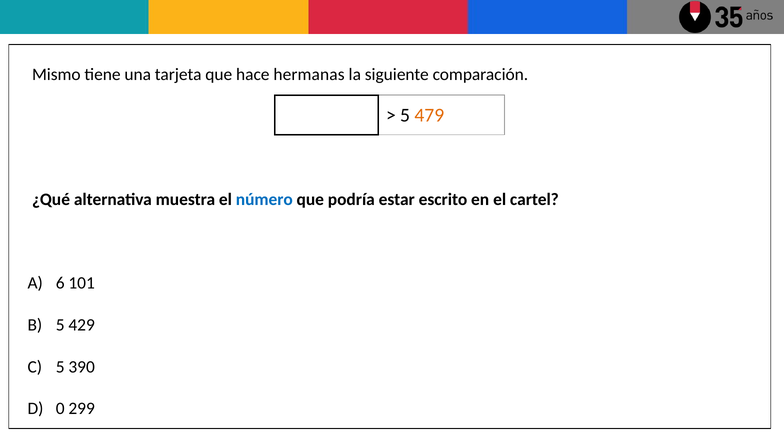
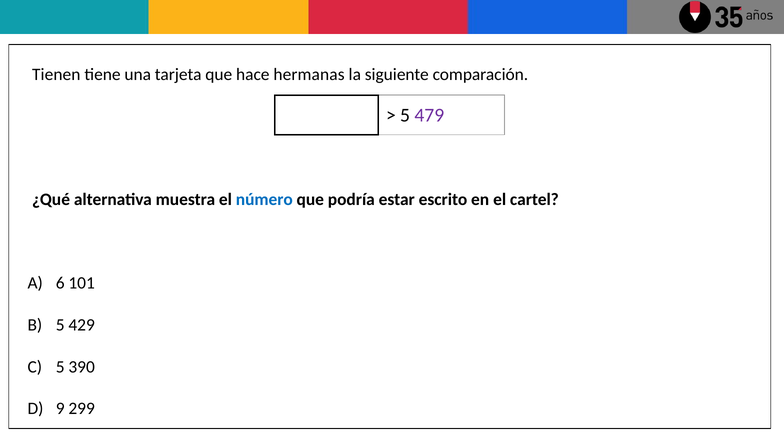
Mismo: Mismo -> Tienen (56, 74)
479 colour: orange -> purple (429, 115)
0: 0 -> 9 (60, 409)
